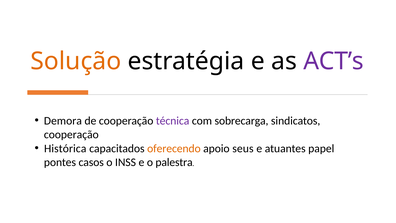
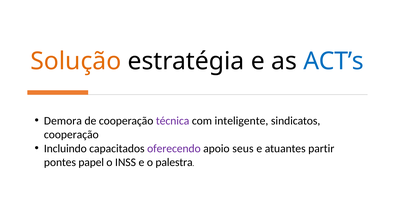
ACT’s colour: purple -> blue (334, 61)
sobrecarga: sobrecarga -> inteligente (241, 121)
Histórica: Histórica -> Incluindo (65, 148)
oferecendo colour: orange -> purple (174, 148)
papel: papel -> partir (321, 148)
casos: casos -> papel (91, 162)
